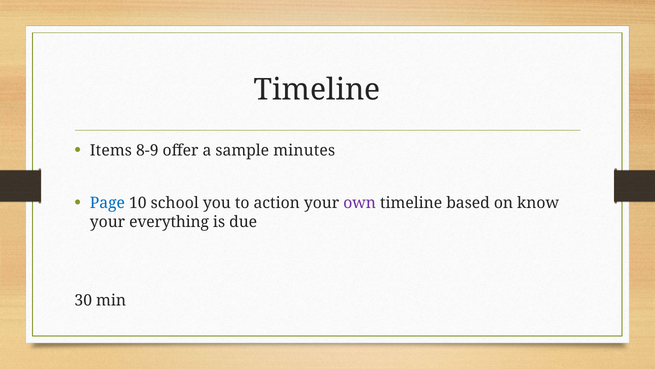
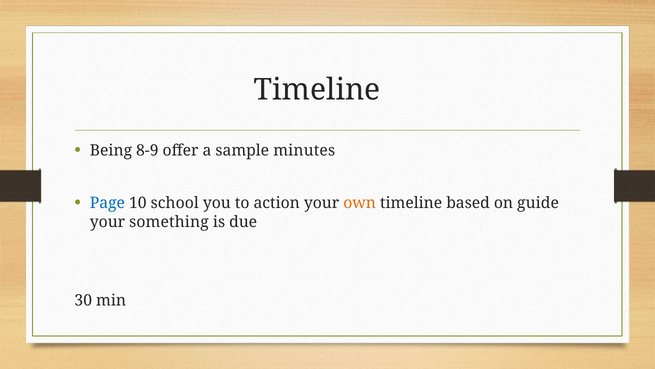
Items: Items -> Being (111, 150)
own colour: purple -> orange (360, 203)
know: know -> guide (538, 203)
everything: everything -> something (169, 222)
